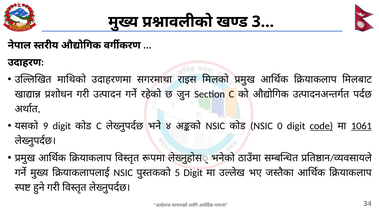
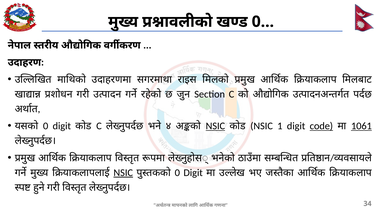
3: 3 -> 0 (263, 22)
9: 9 -> 0 (46, 126)
NSIC underline: none -> present (215, 126)
0: 0 -> 1 (280, 126)
NSIC underline: none -> present (123, 173)
5: 5 -> 0 (177, 173)
